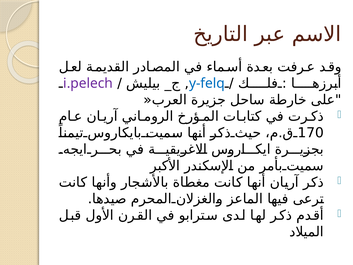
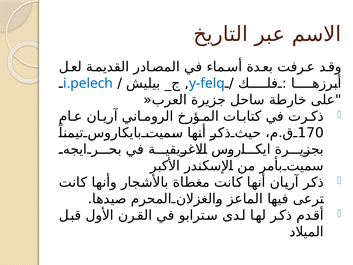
i.pelech colour: purple -> blue (88, 83)
